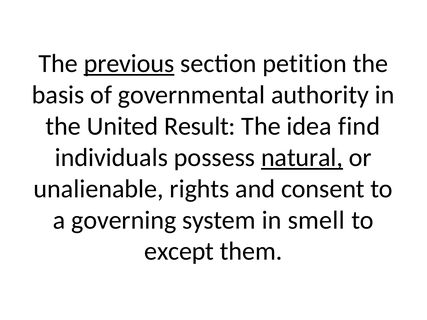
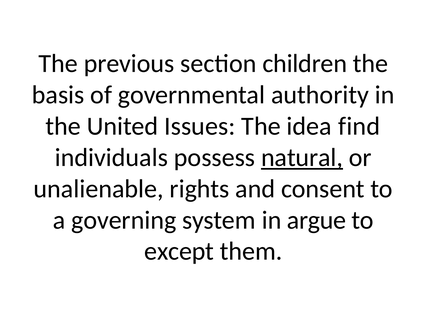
previous underline: present -> none (129, 64)
petition: petition -> children (305, 64)
Result: Result -> Issues (200, 126)
smell: smell -> argue (317, 220)
